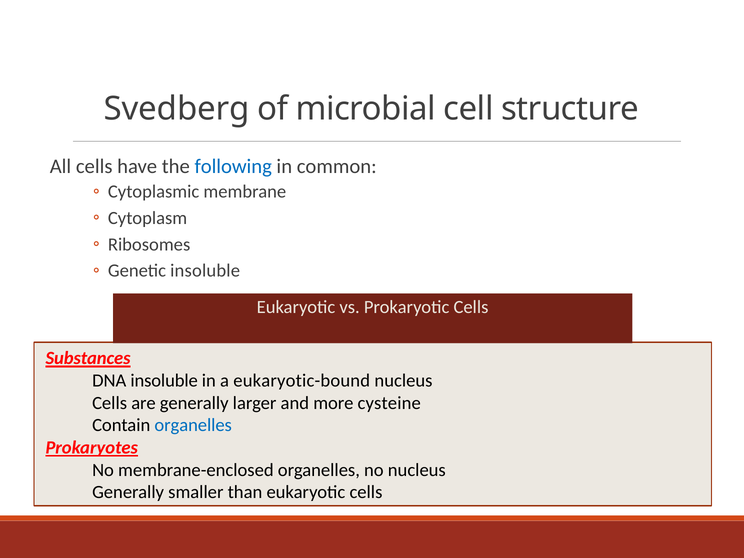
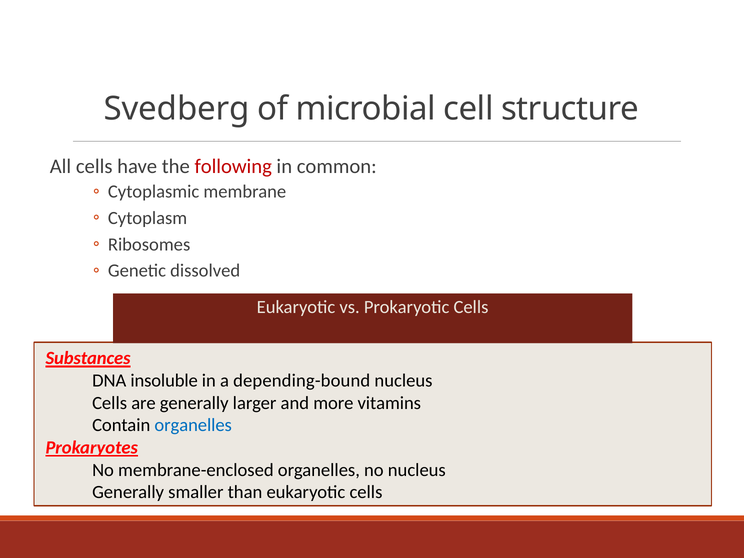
following colour: blue -> red (233, 166)
Genetic insoluble: insoluble -> dissolved (205, 271)
eukaryotic-bound: eukaryotic-bound -> depending-bound (302, 381)
cysteine: cysteine -> vitamins (389, 403)
